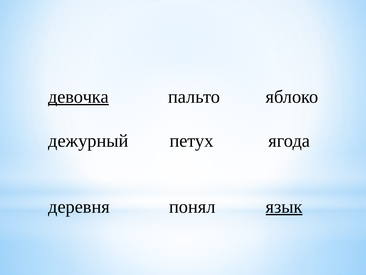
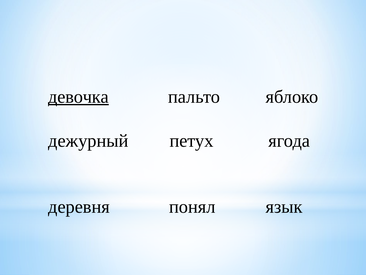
язык underline: present -> none (284, 206)
